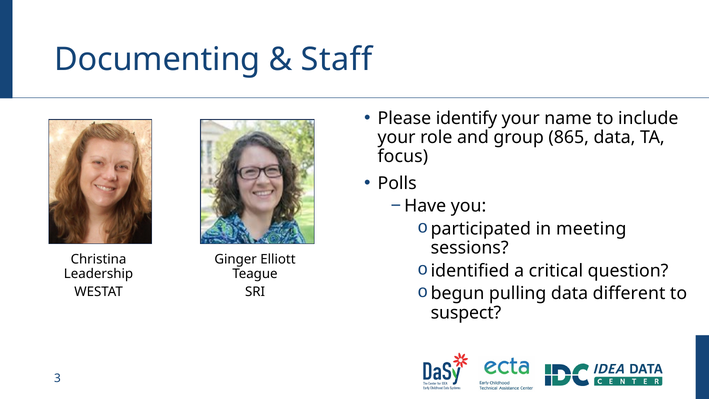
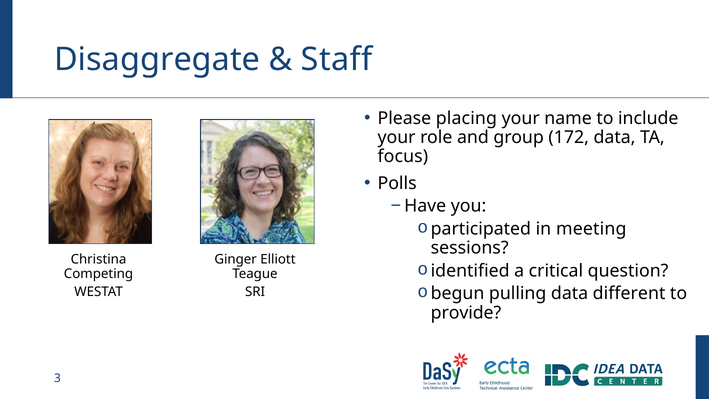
Documenting: Documenting -> Disaggregate (157, 60)
identify: identify -> placing (466, 118)
865: 865 -> 172 (569, 137)
Leadership: Leadership -> Competing (98, 274)
suspect: suspect -> provide (466, 313)
